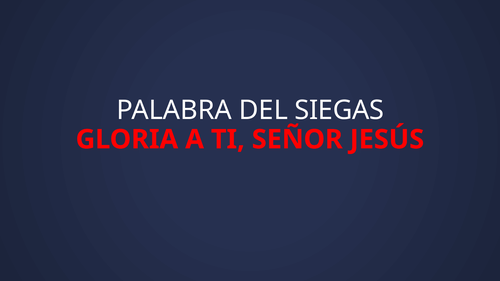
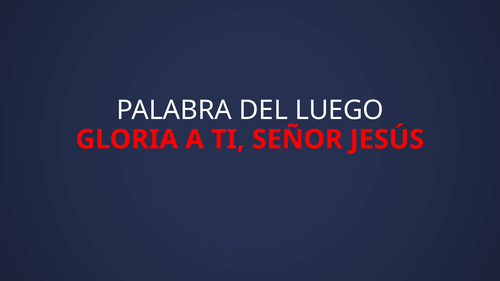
SIEGAS: SIEGAS -> LUEGO (339, 110)
